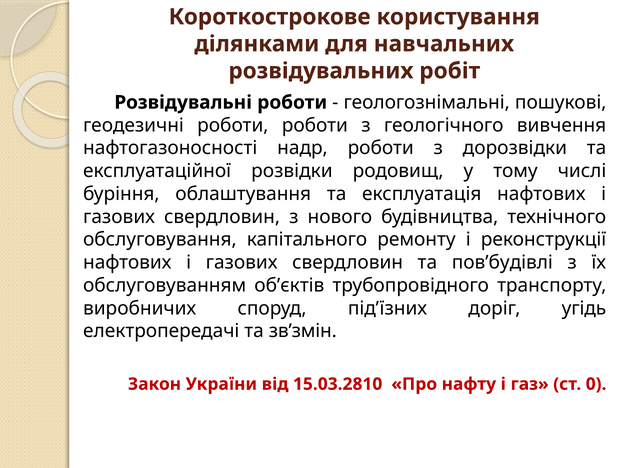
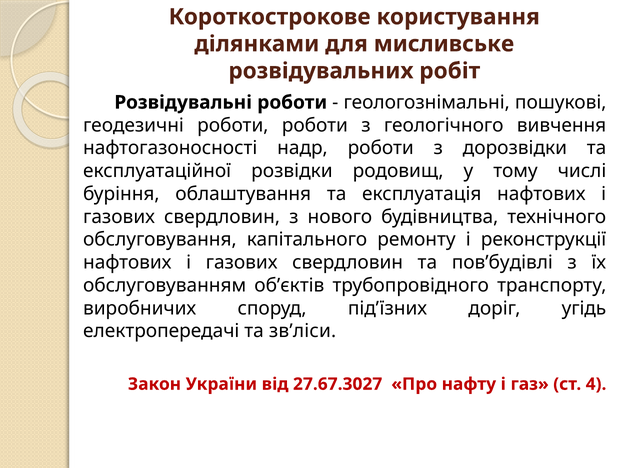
навчальних: навчальних -> мисливське (444, 44)
зв’змін: зв’змін -> зв’ліси (303, 332)
15.03.2810: 15.03.2810 -> 27.67.3027 (338, 385)
0: 0 -> 4 (596, 385)
